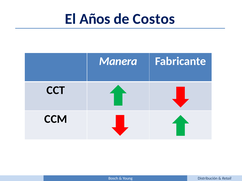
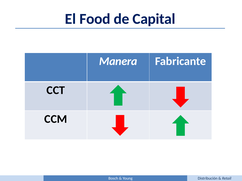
Años: Años -> Food (95, 19)
Costos: Costos -> Capital (154, 19)
